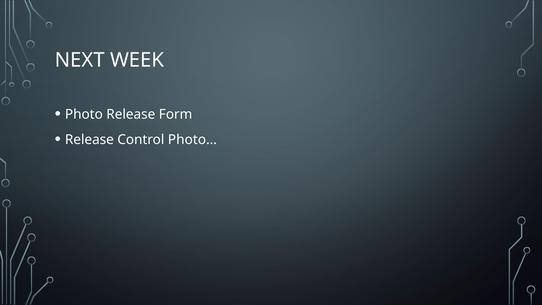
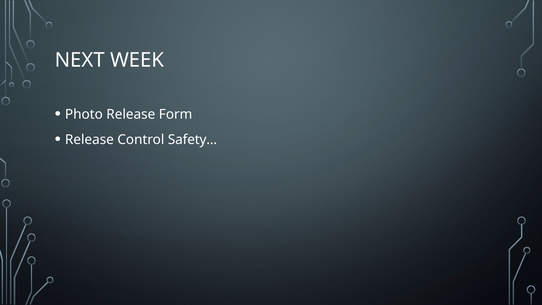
Photo…: Photo… -> Safety… (192, 140)
